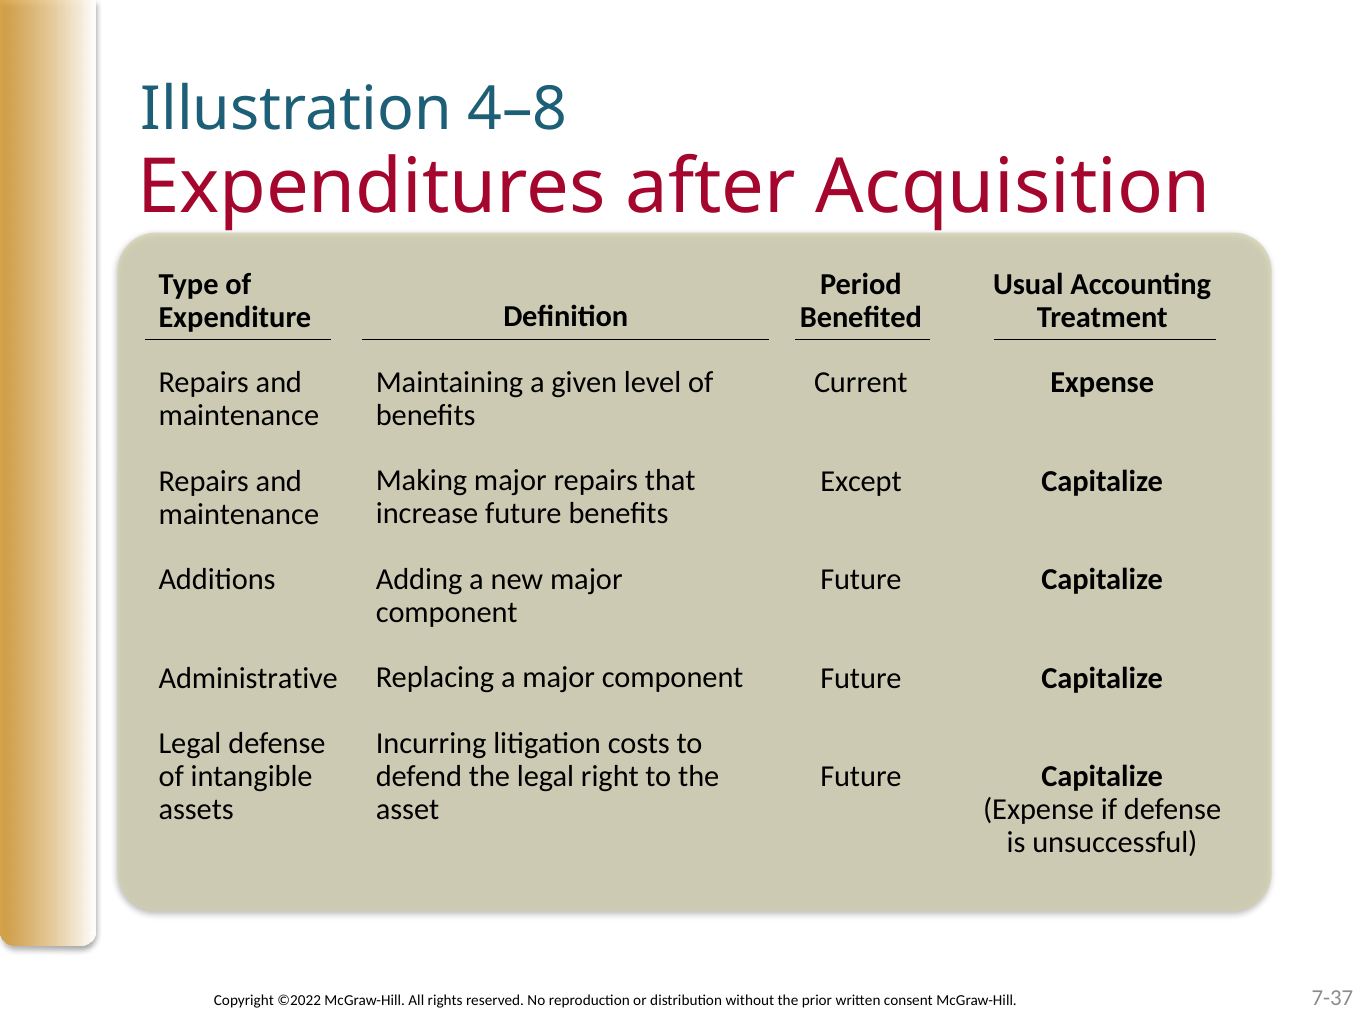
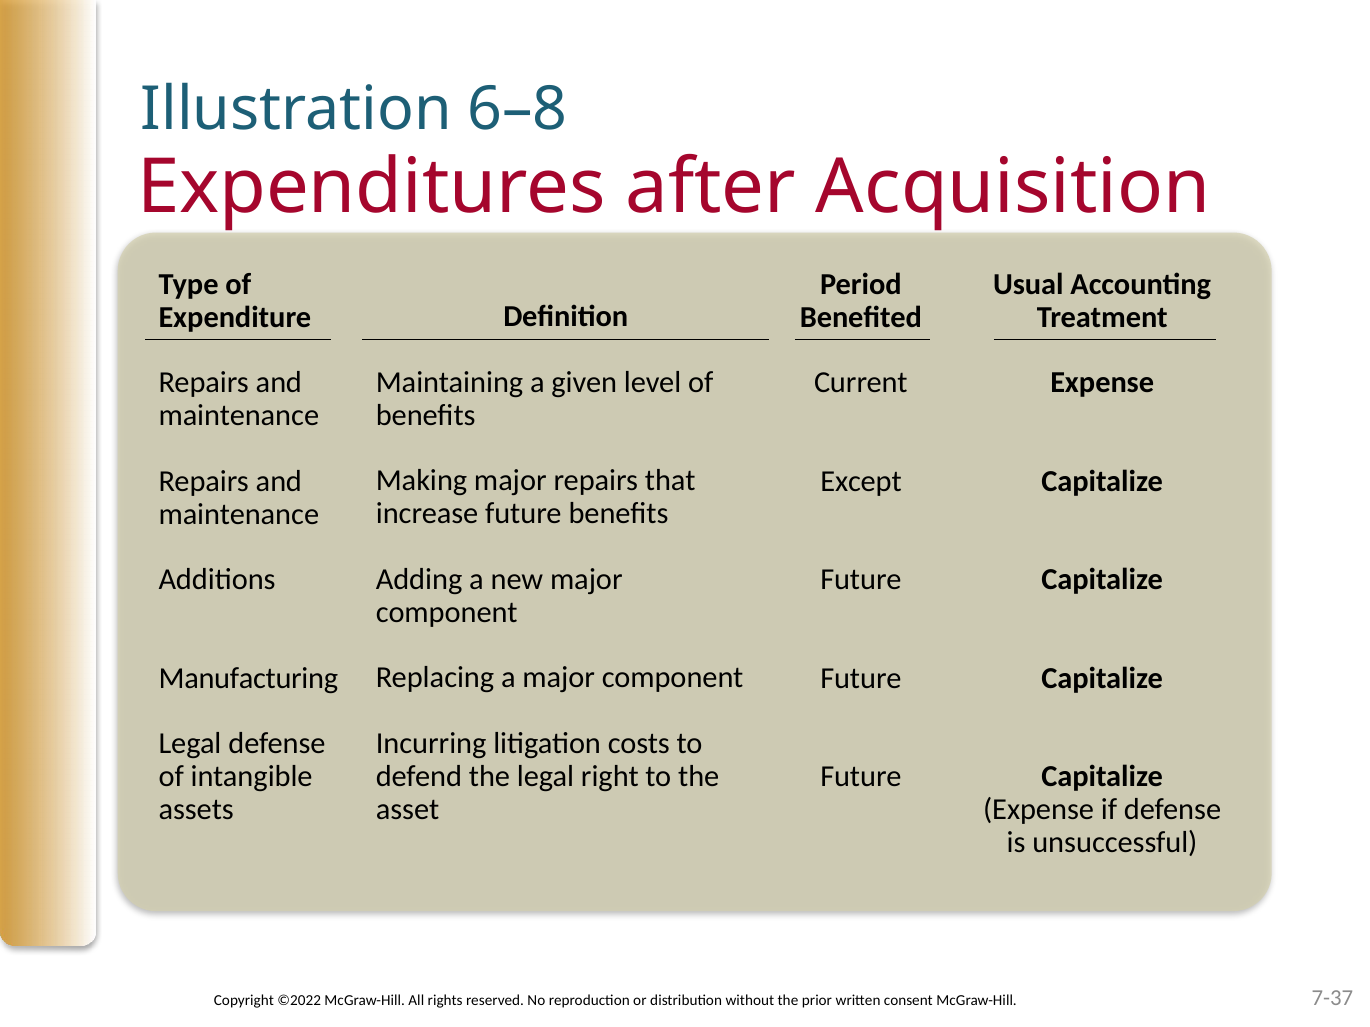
4–8: 4–8 -> 6–8 (518, 109)
Administrative: Administrative -> Manufacturing (248, 679)
